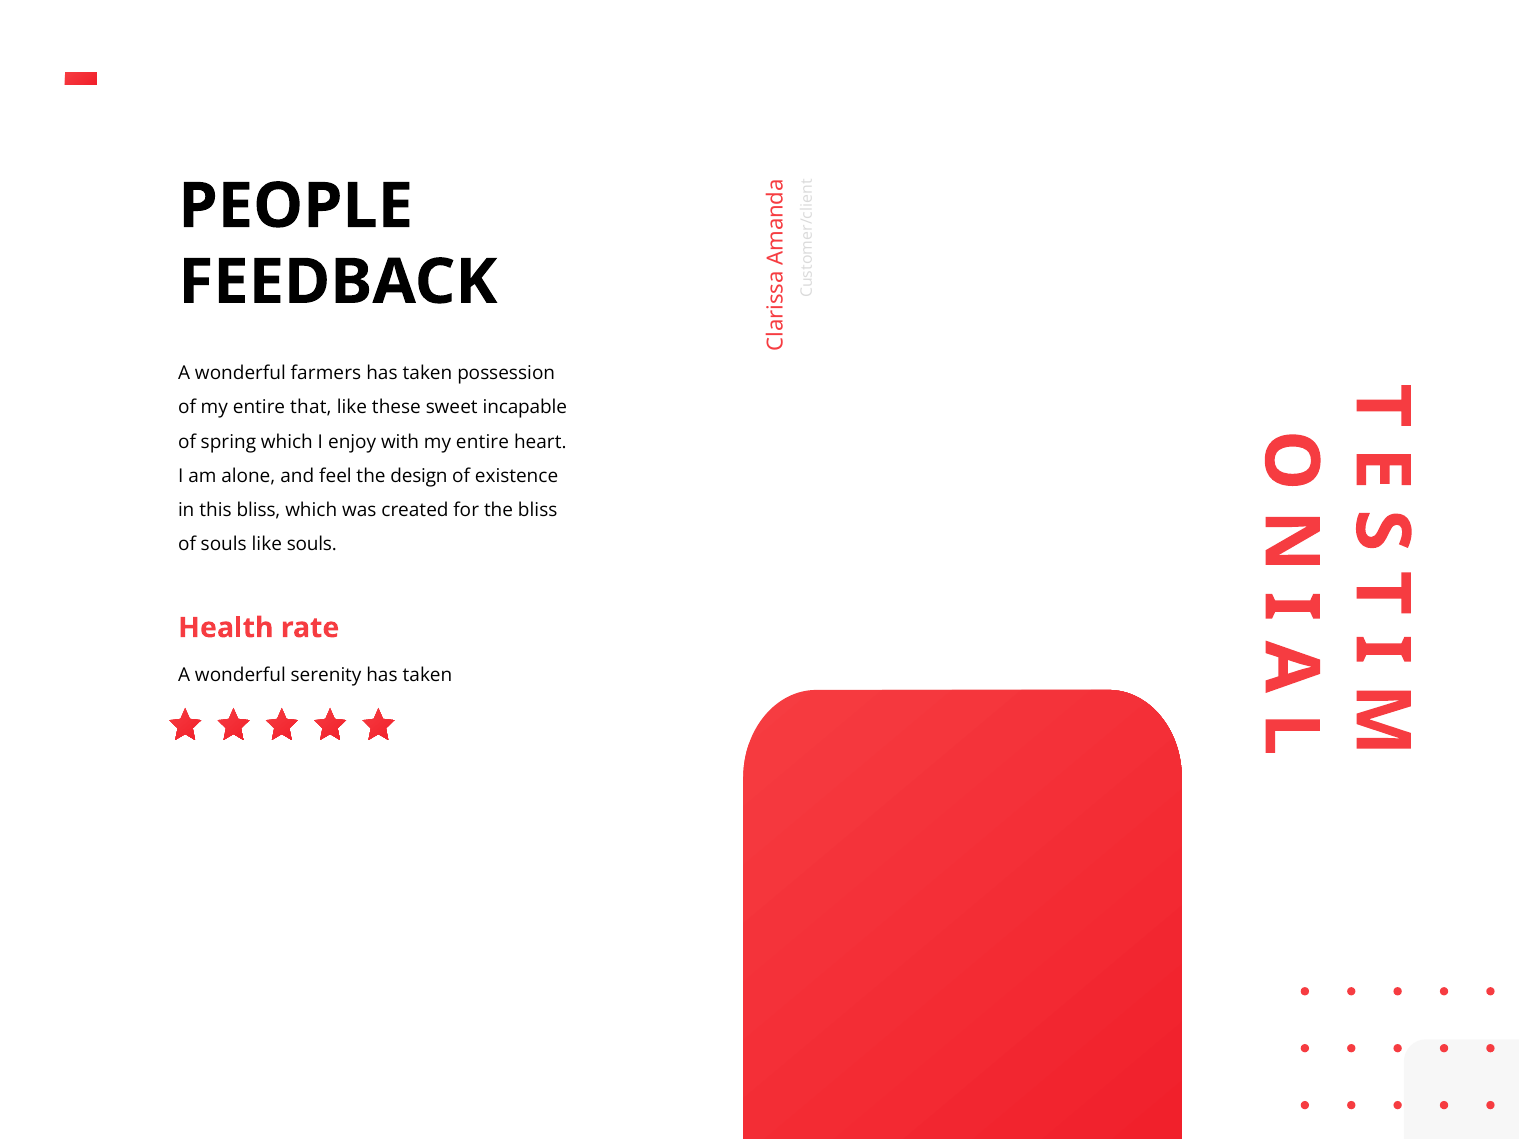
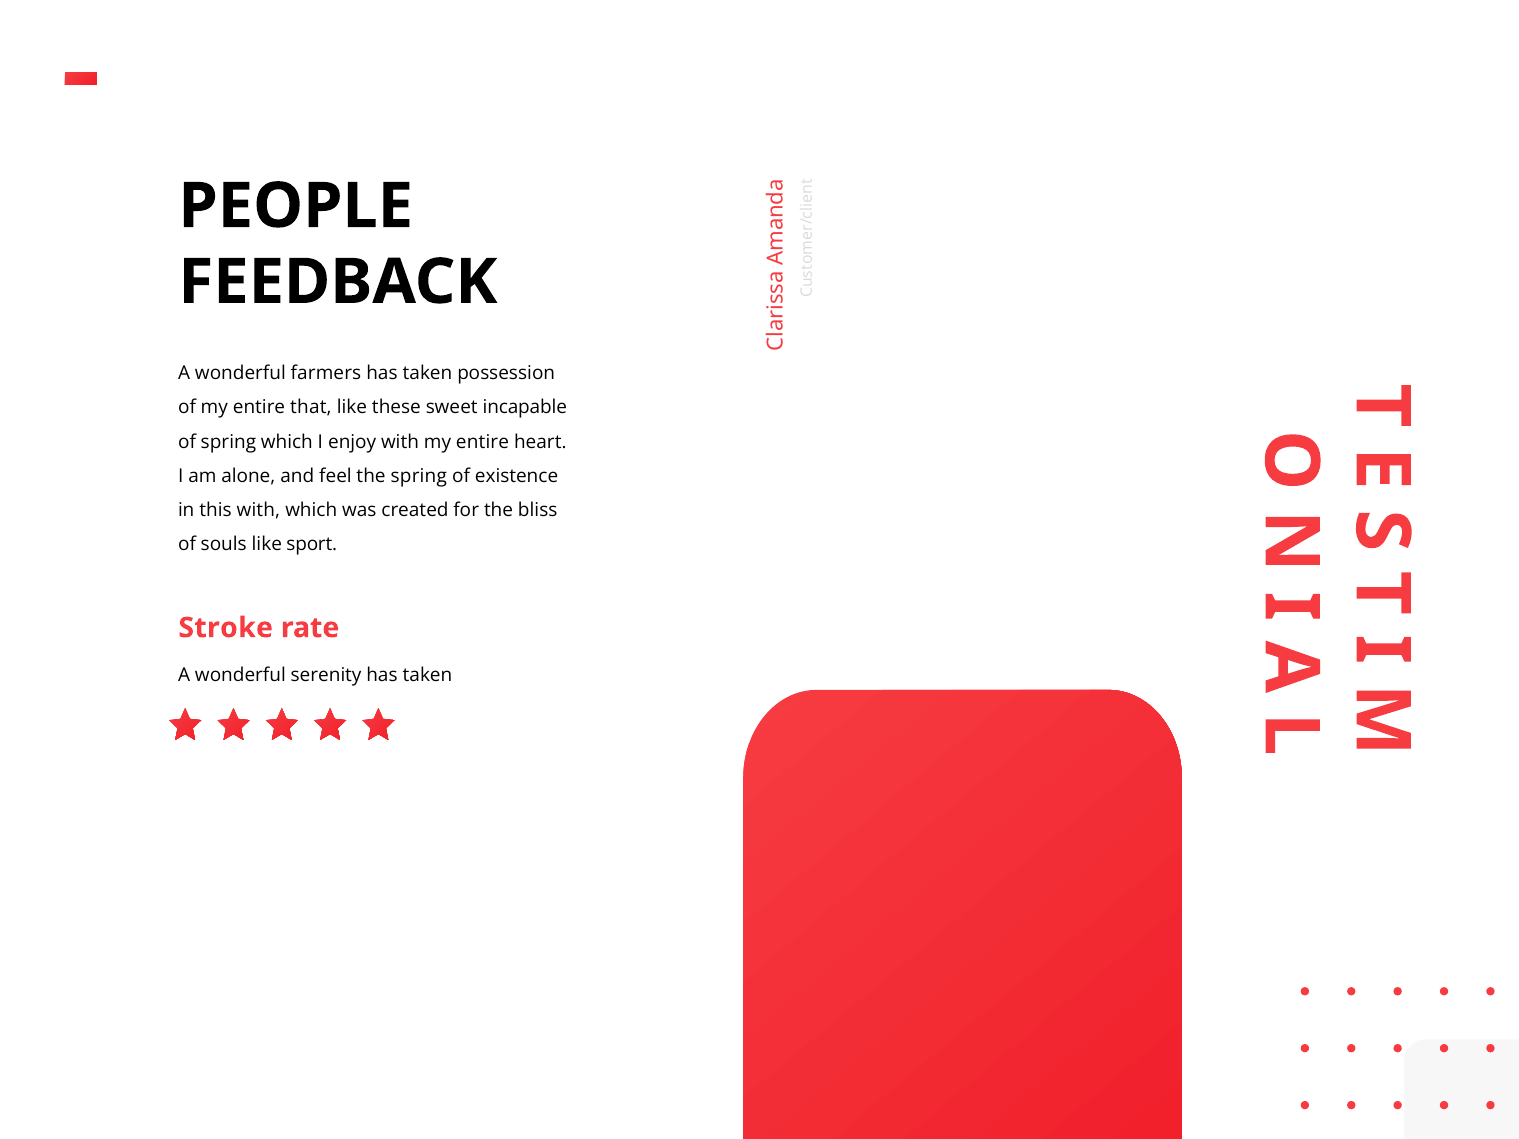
the design: design -> spring (419, 476)
this bliss: bliss -> with (258, 511)
like souls: souls -> sport (312, 545)
Health: Health -> Stroke (226, 628)
